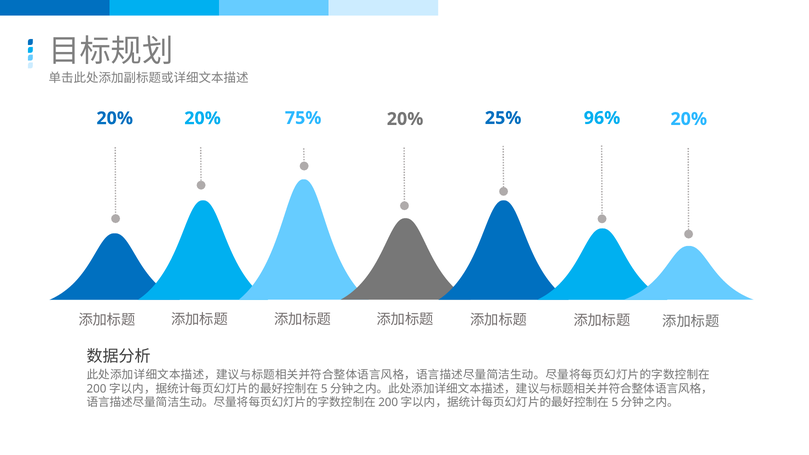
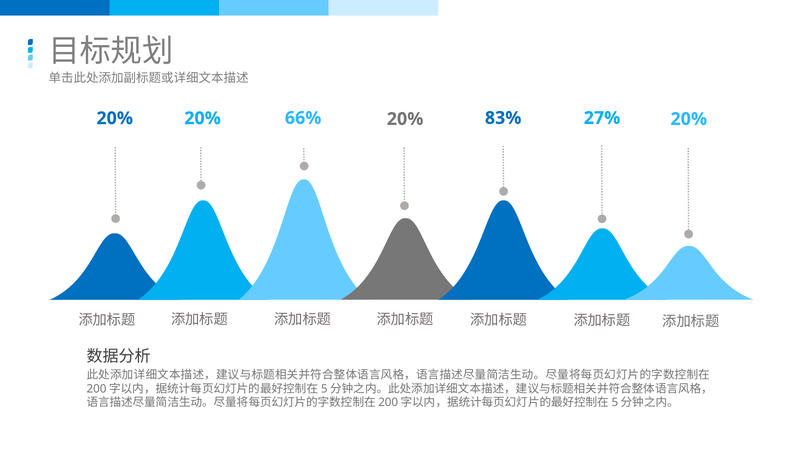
75%: 75% -> 66% (303, 118)
25%: 25% -> 83% (503, 118)
96%: 96% -> 27% (602, 118)
